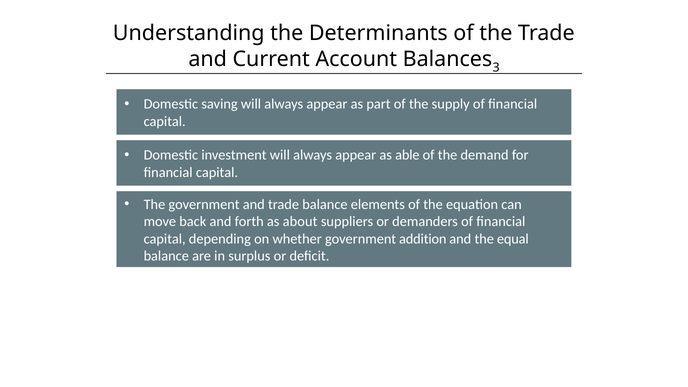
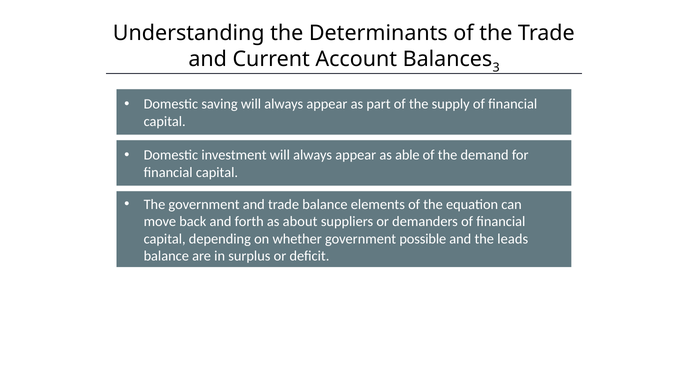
addition: addition -> possible (423, 239)
equal: equal -> leads (513, 239)
